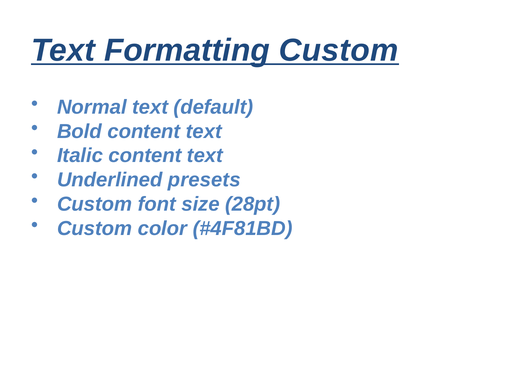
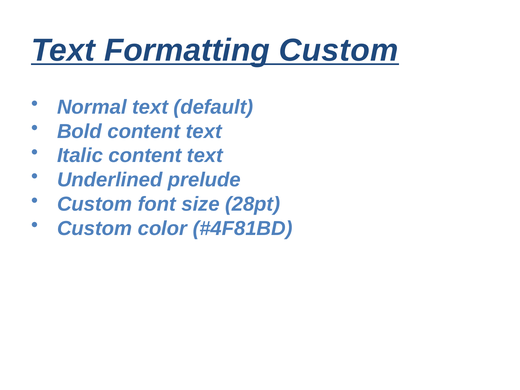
presets: presets -> prelude (204, 180)
